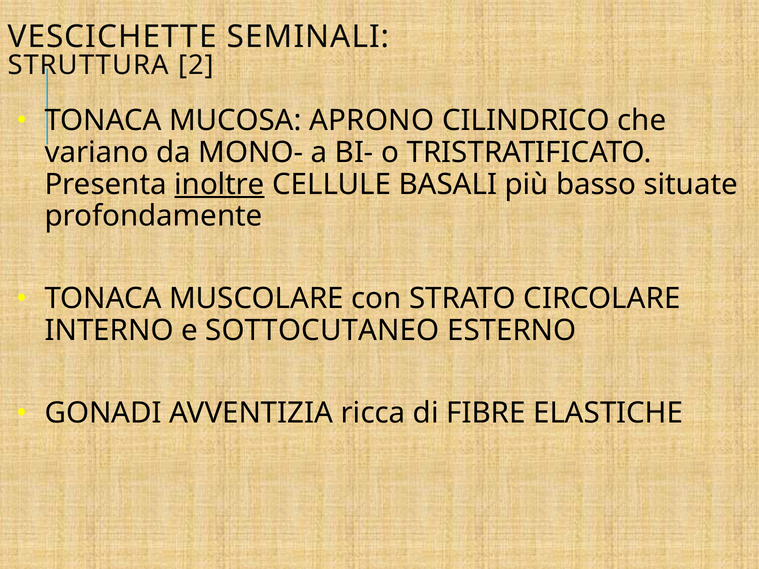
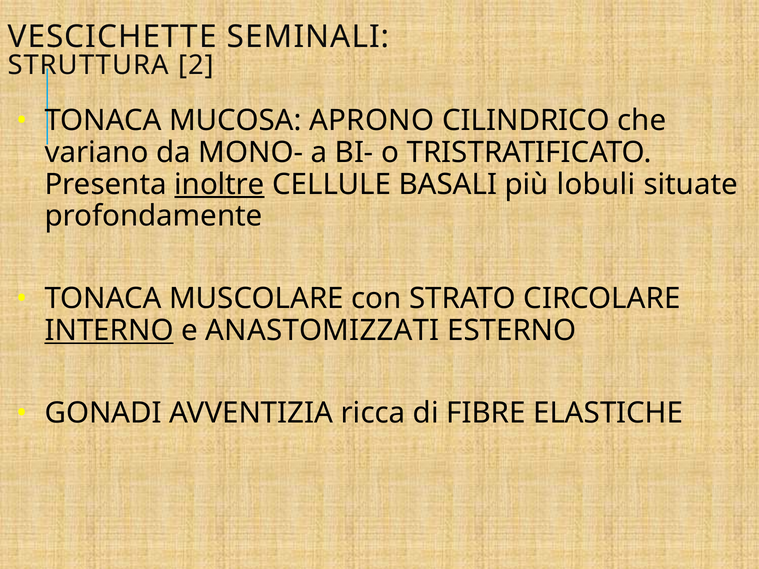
basso: basso -> lobuli (596, 184)
INTERNO underline: none -> present (109, 331)
SOTTOCUTANEO: SOTTOCUTANEO -> ANASTOMIZZATI (322, 331)
